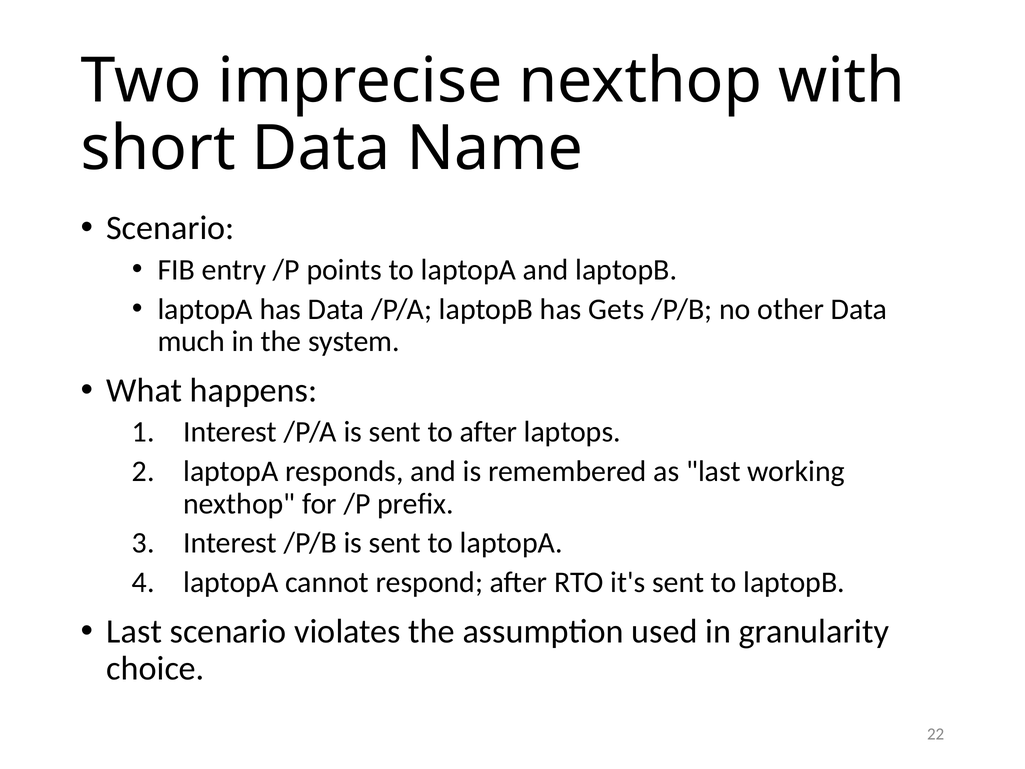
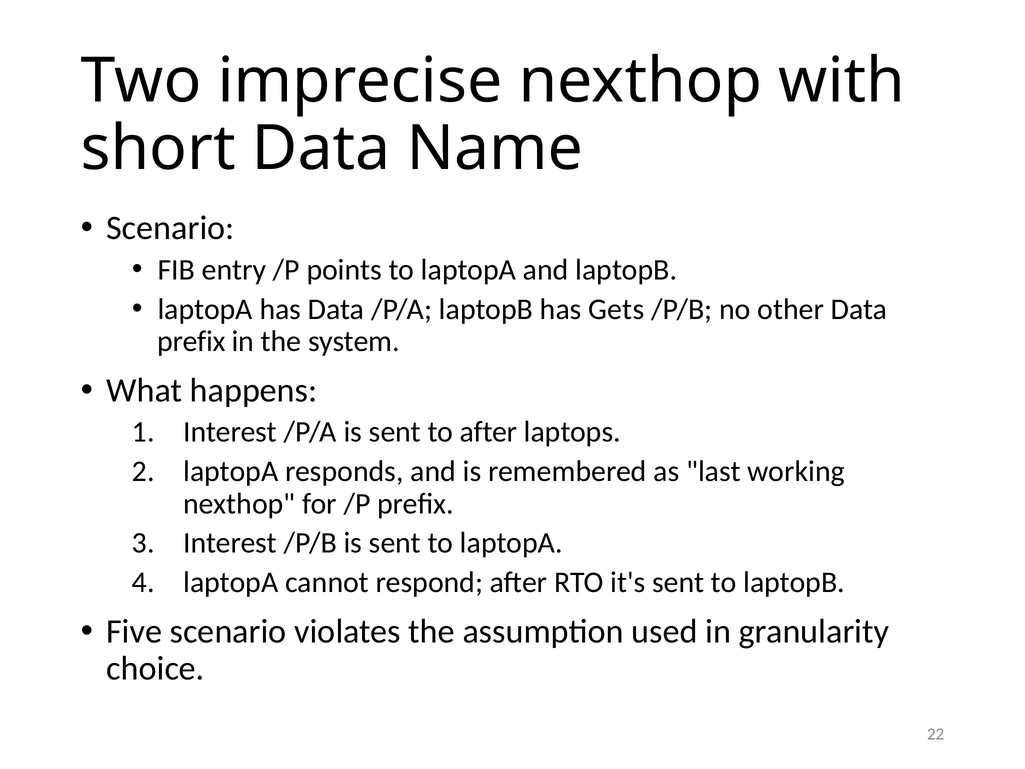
much: much -> prefix (191, 341)
Last: Last -> Five (134, 631)
